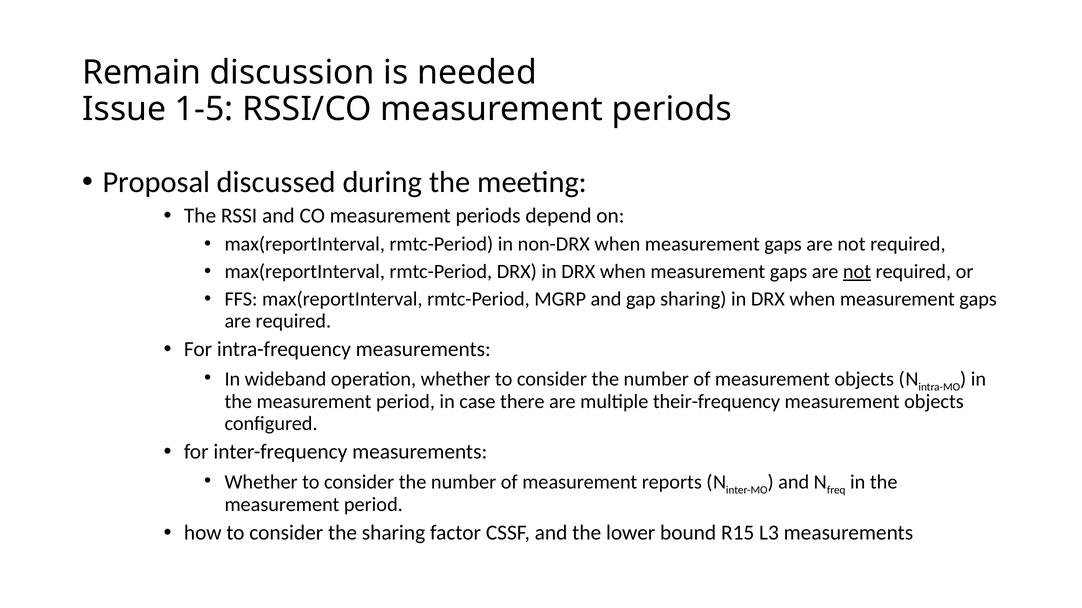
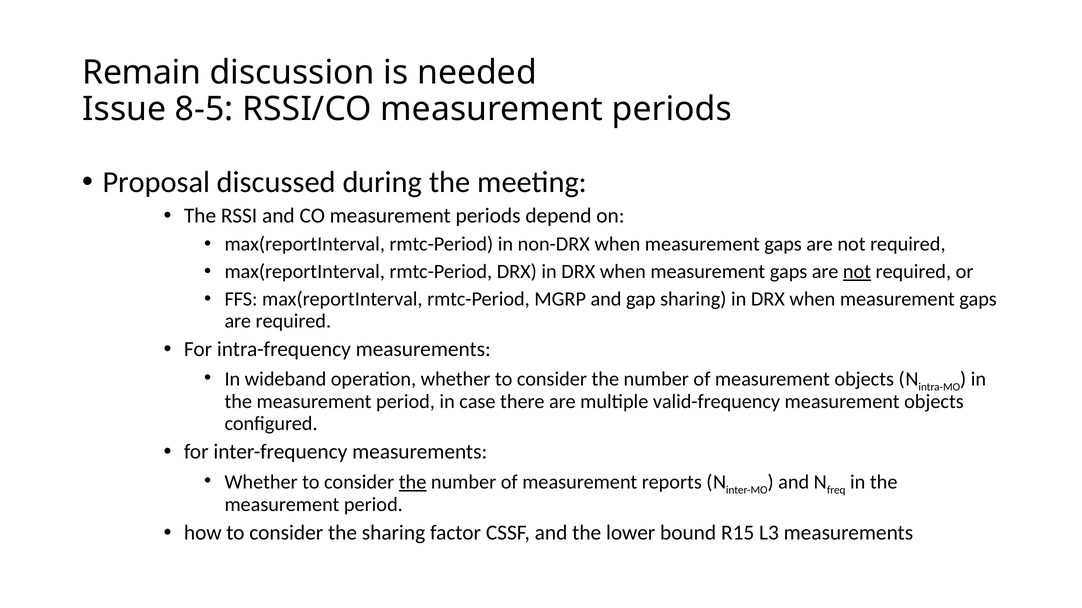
1-5: 1-5 -> 8-5 (204, 109)
their-frequency: their-frequency -> valid-frequency (716, 402)
the underline: none -> present (413, 483)
